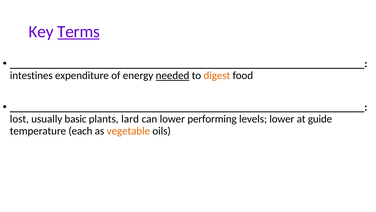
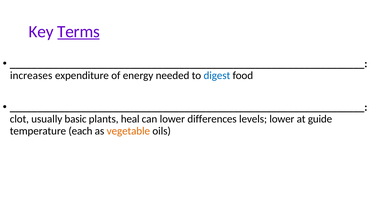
intestines: intestines -> increases (31, 75)
needed underline: present -> none (173, 75)
digest colour: orange -> blue (217, 75)
lost: lost -> clot (19, 119)
lard: lard -> heal (130, 119)
performing: performing -> differences (212, 119)
